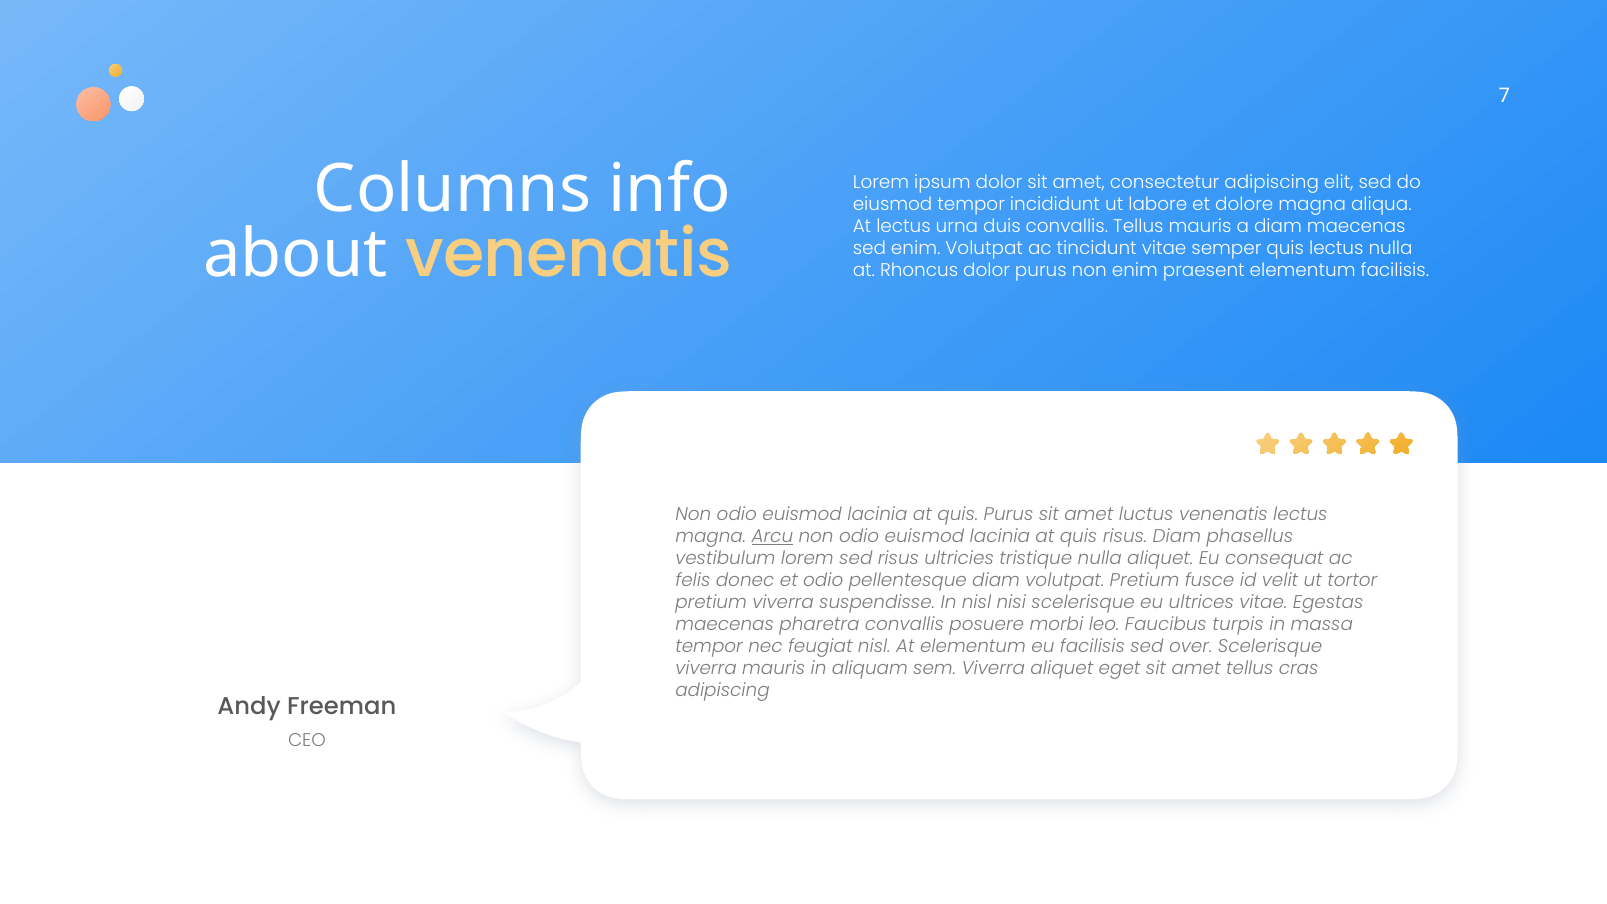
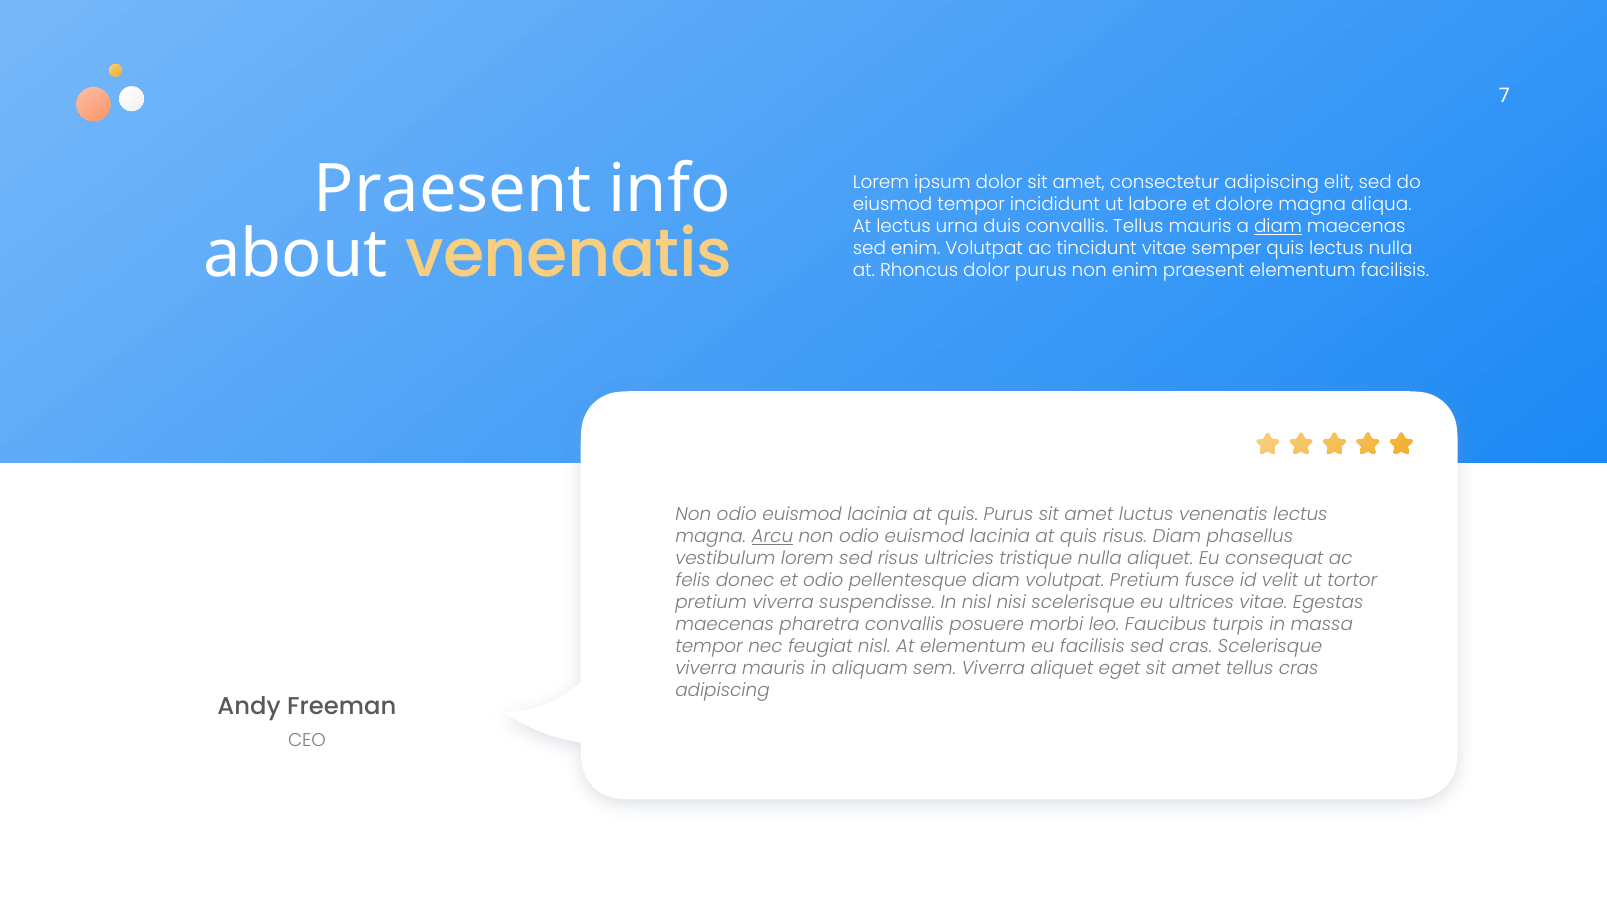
Columns: Columns -> Praesent (453, 190)
diam underline: none -> present (1278, 227)
sed over: over -> cras (1191, 647)
